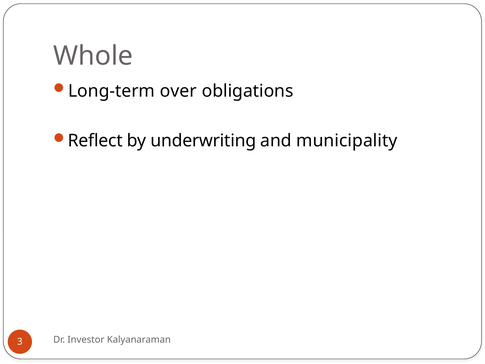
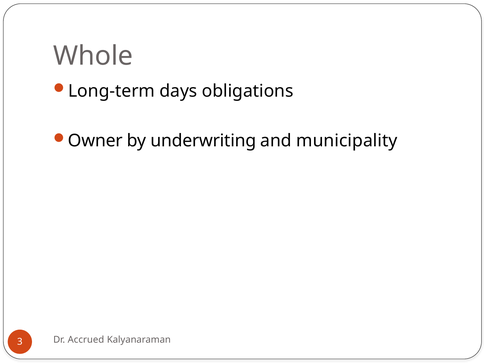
over: over -> days (178, 91)
Reflect: Reflect -> Owner (95, 141)
Investor: Investor -> Accrued (86, 339)
